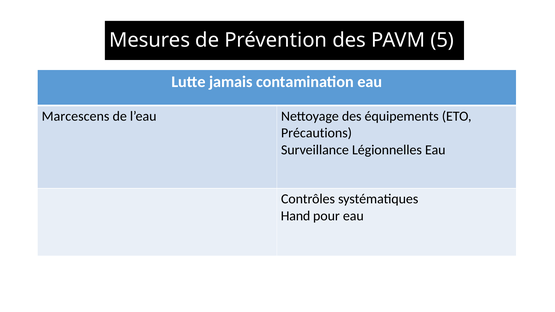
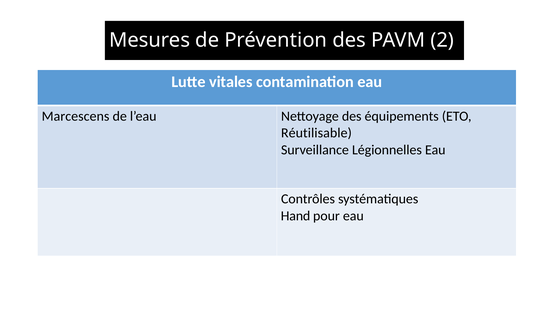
5: 5 -> 2 (442, 40)
jamais: jamais -> vitales (231, 82)
Précautions: Précautions -> Réutilisable (316, 133)
